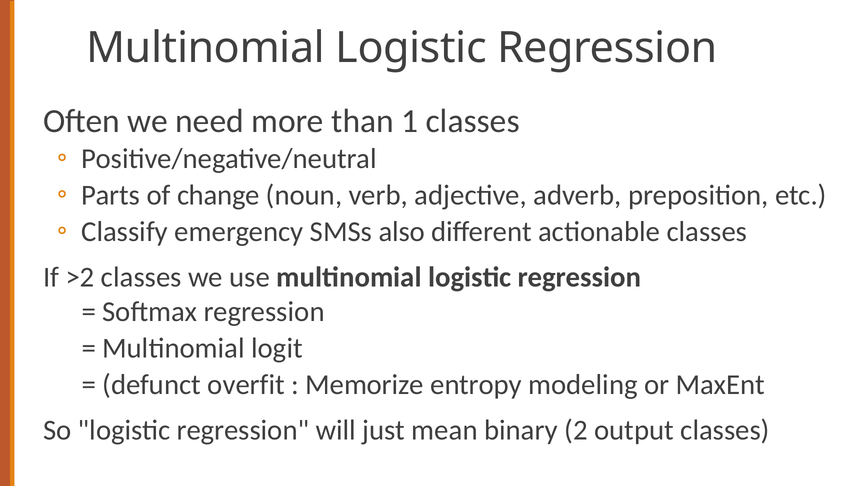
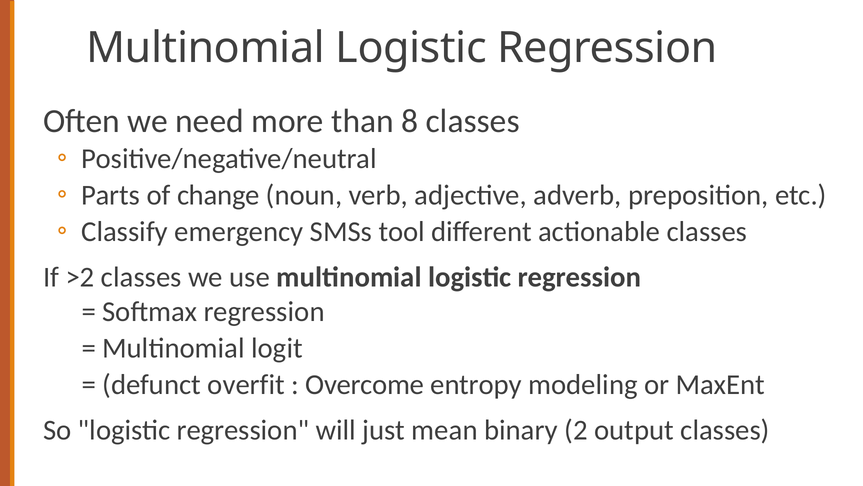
1: 1 -> 8 (410, 121)
also: also -> tool (402, 231)
Memorize: Memorize -> Overcome (365, 384)
